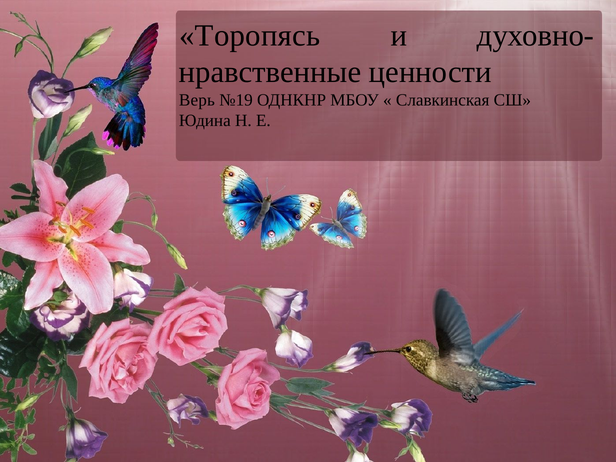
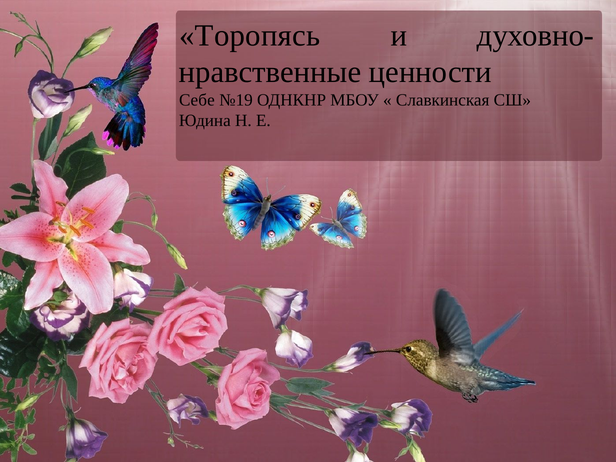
Верь: Верь -> Себе (197, 100)
